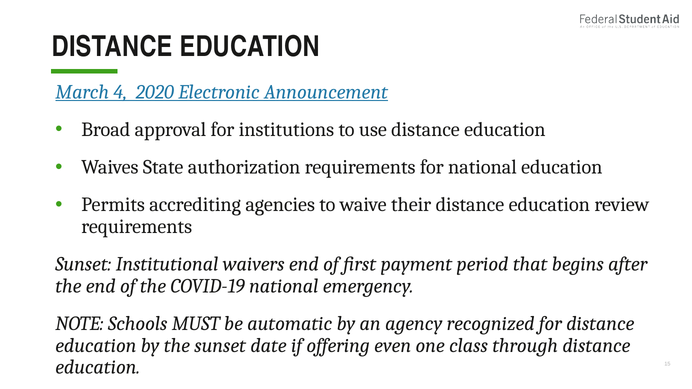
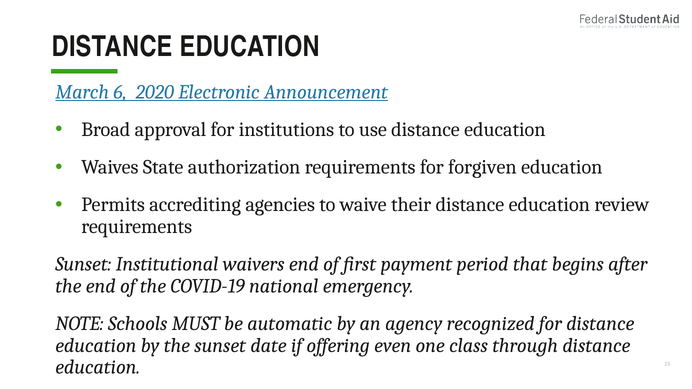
4: 4 -> 6 (120, 92)
for national: national -> forgiven (482, 167)
